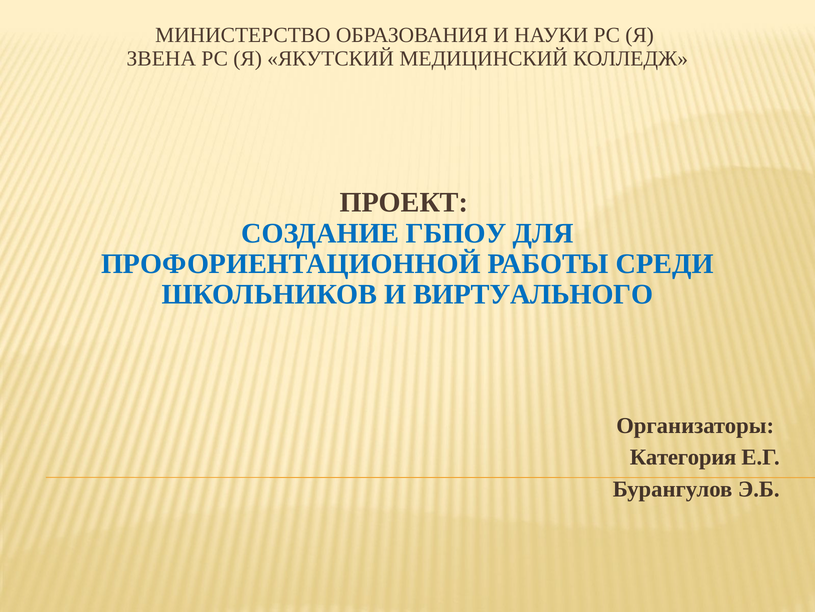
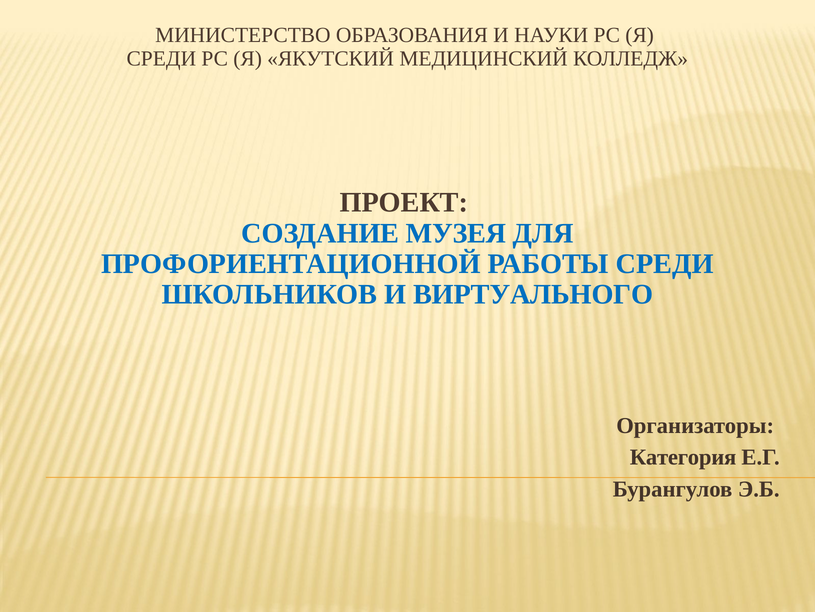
ЗВЕНА: ЗВЕНА -> СРЕДИ (161, 58)
ГБПОУ: ГБПОУ -> МУЗЕЯ (456, 233)
